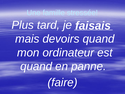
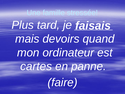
quand: quand -> cartes (36, 66)
